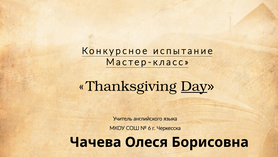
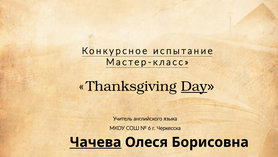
Чачева underline: none -> present (95, 142)
